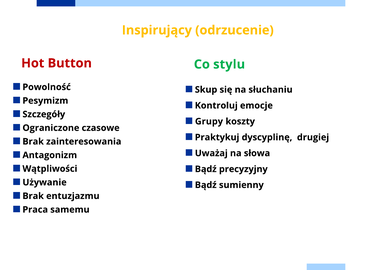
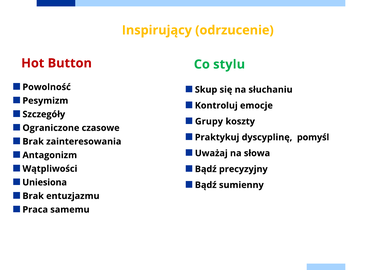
drugiej: drugiej -> pomyśl (313, 137)
Używanie: Używanie -> Uniesiona (45, 182)
